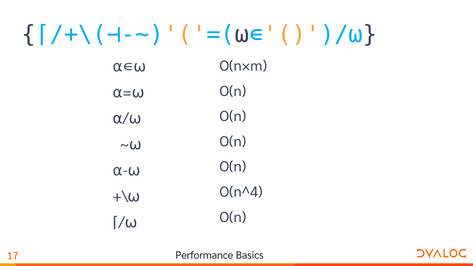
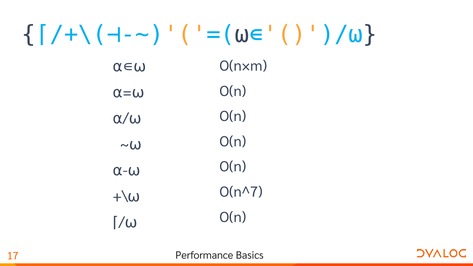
O(n^4: O(n^4 -> O(n^7 (241, 192)
